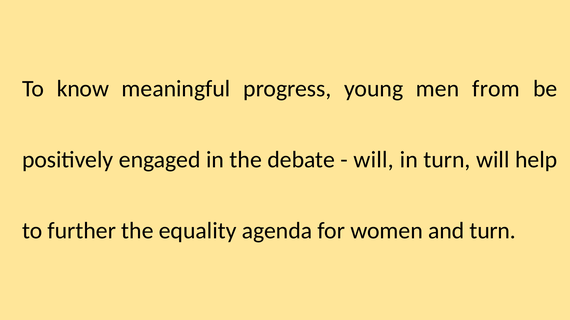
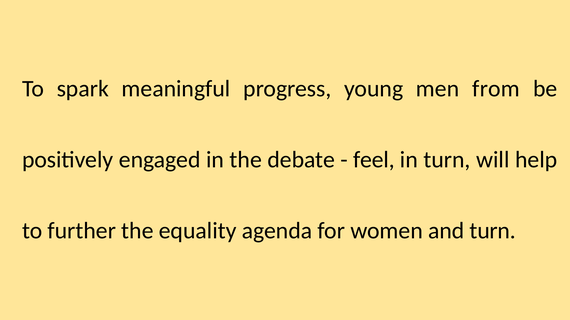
know: know -> spark (83, 89)
will: will -> feel (374, 160)
